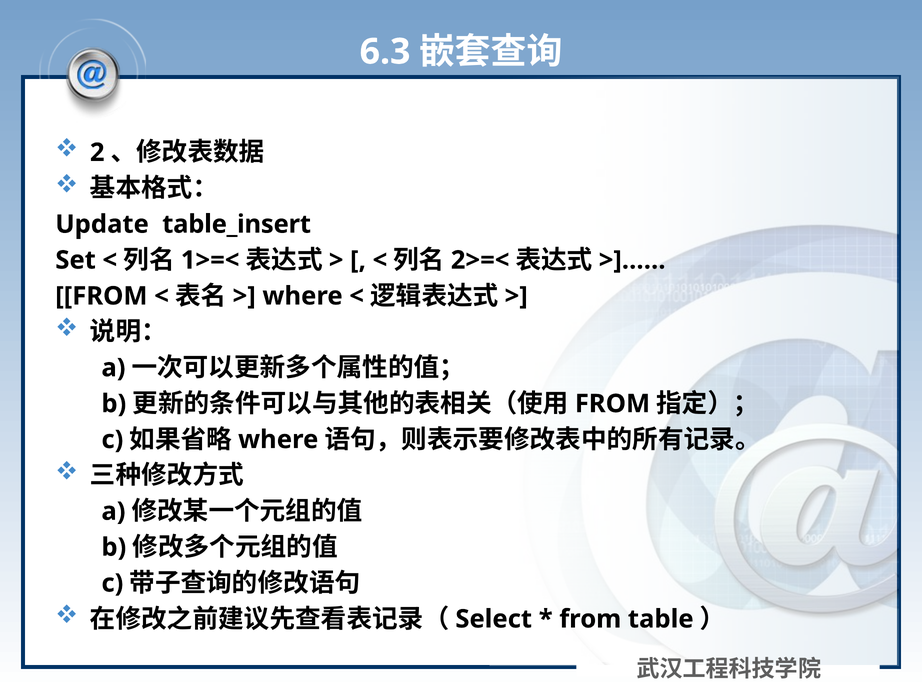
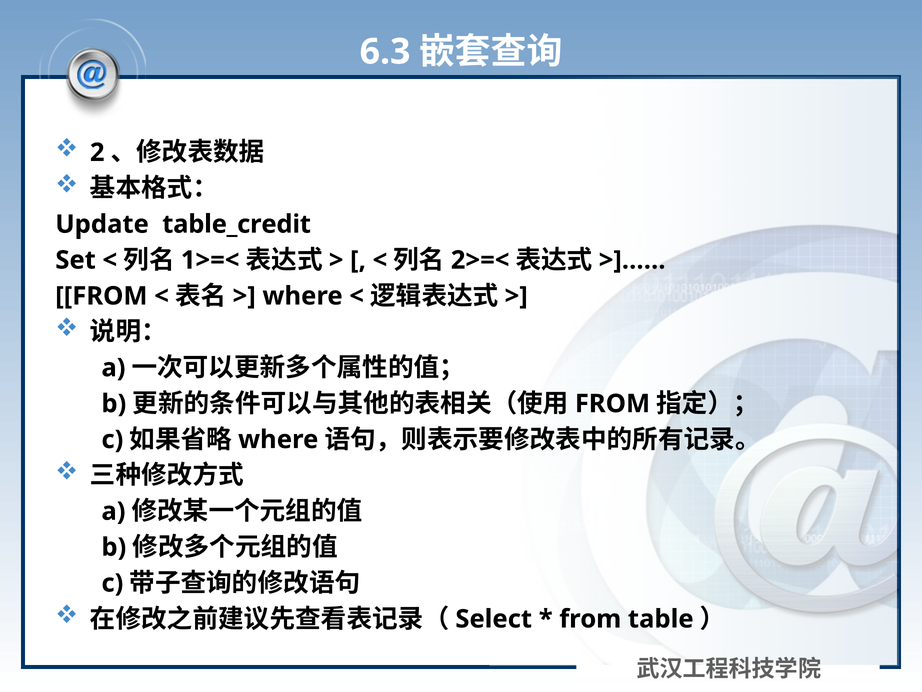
table_insert: table_insert -> table_credit (237, 224)
